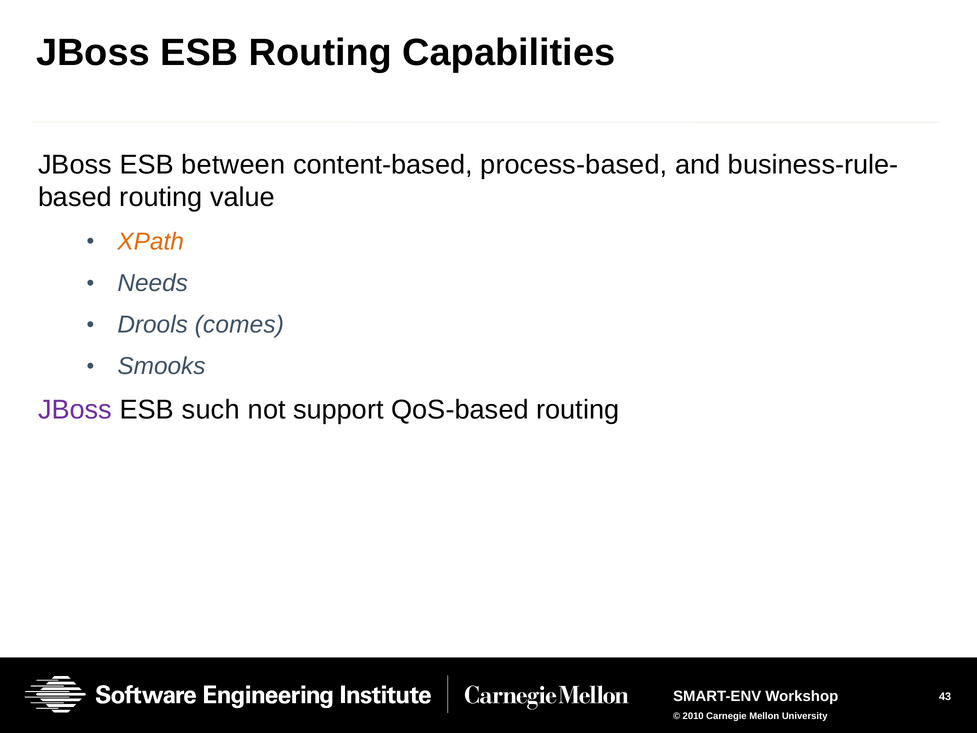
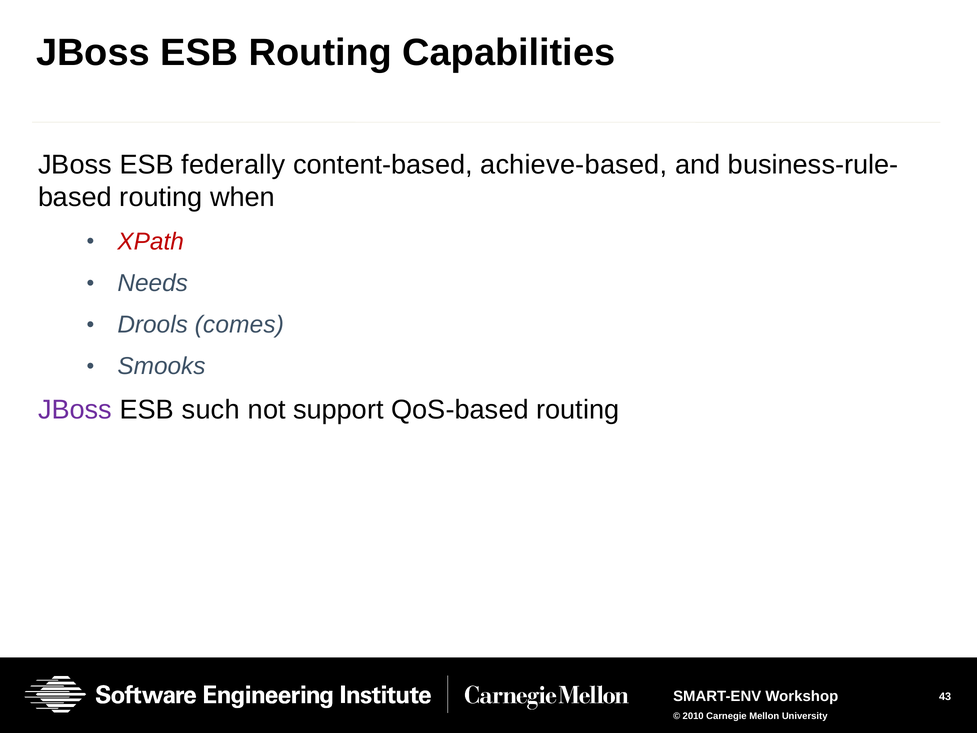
between: between -> federally (233, 165)
process-based: process-based -> achieve-based (574, 165)
value: value -> when (242, 197)
XPath colour: orange -> red (151, 242)
